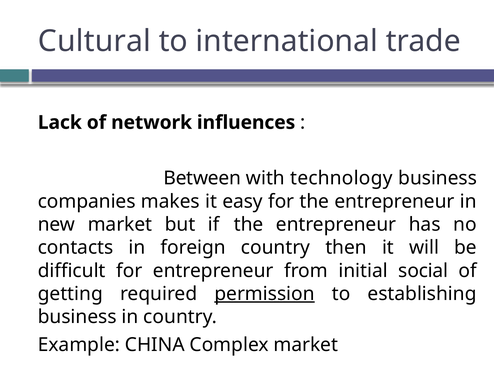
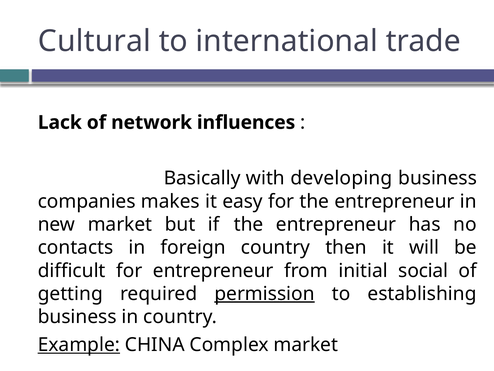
Between: Between -> Basically (202, 178)
technology: technology -> developing (341, 178)
Example underline: none -> present (79, 344)
